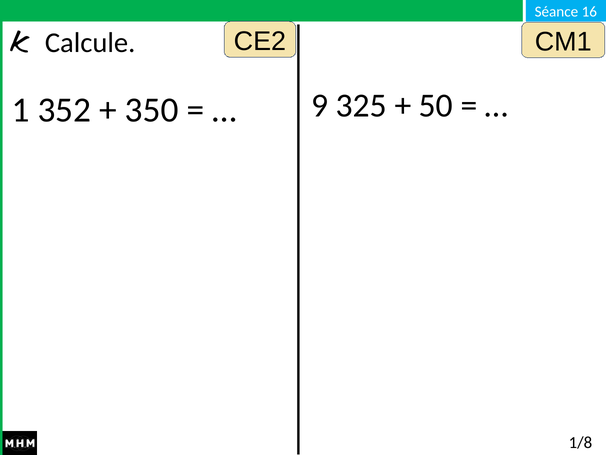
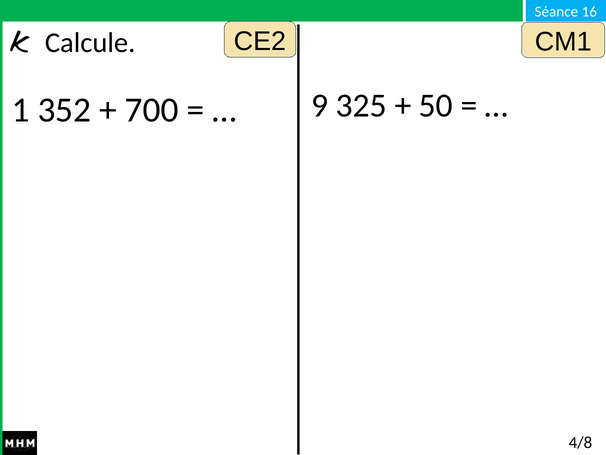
350: 350 -> 700 (152, 110)
1/8: 1/8 -> 4/8 (580, 442)
